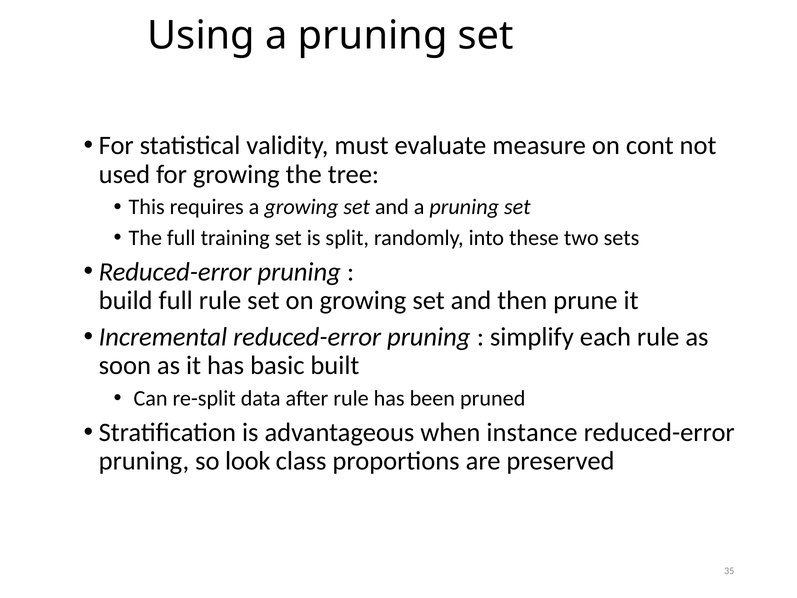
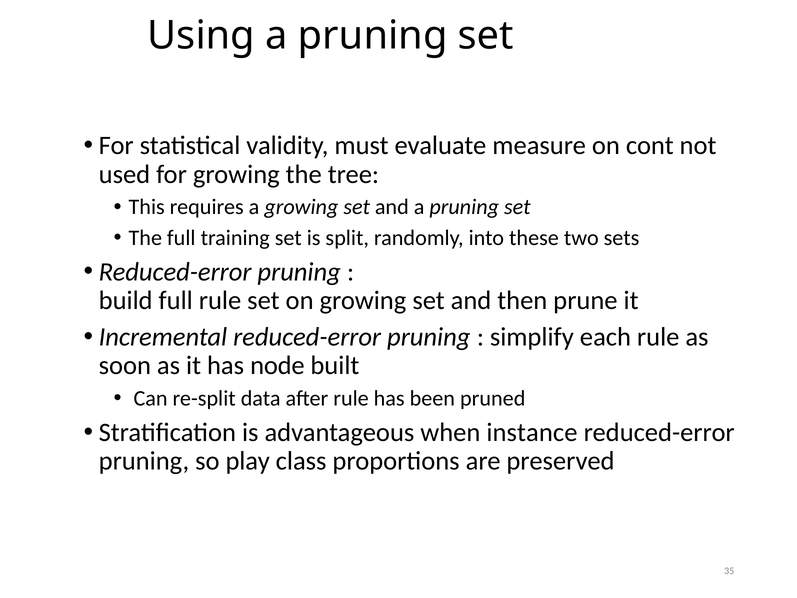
basic: basic -> node (277, 365)
look: look -> play (248, 461)
